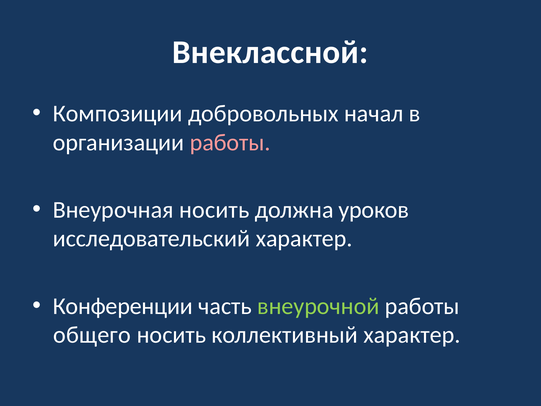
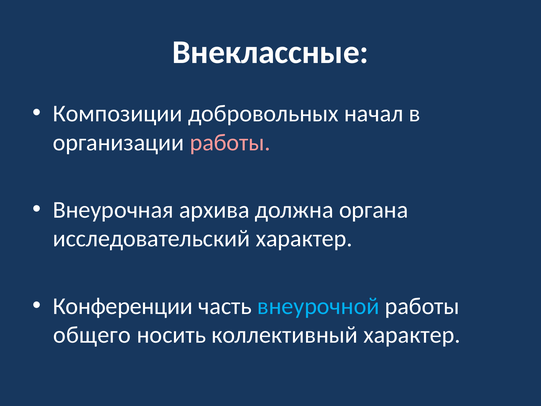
Внеклассной: Внеклассной -> Внеклассные (270, 52)
Внеурочная носить: носить -> архива (214, 210)
уроков: уроков -> органа (374, 210)
внеурочной colour: light green -> light blue (318, 306)
